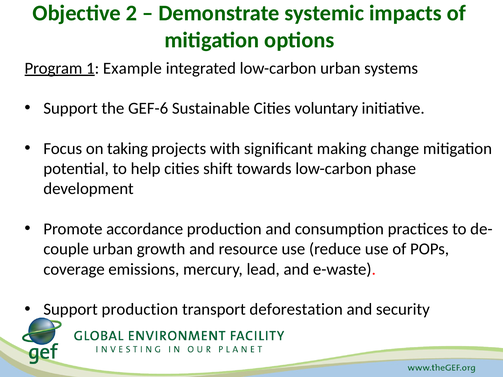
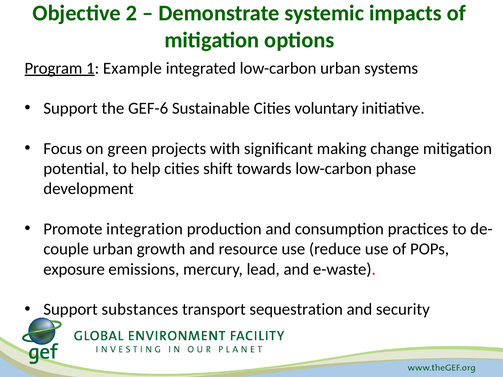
taking: taking -> green (127, 149)
accordance: accordance -> integration (145, 229)
coverage: coverage -> exposure (74, 269)
Support production: production -> substances (140, 310)
deforestation: deforestation -> sequestration (296, 310)
